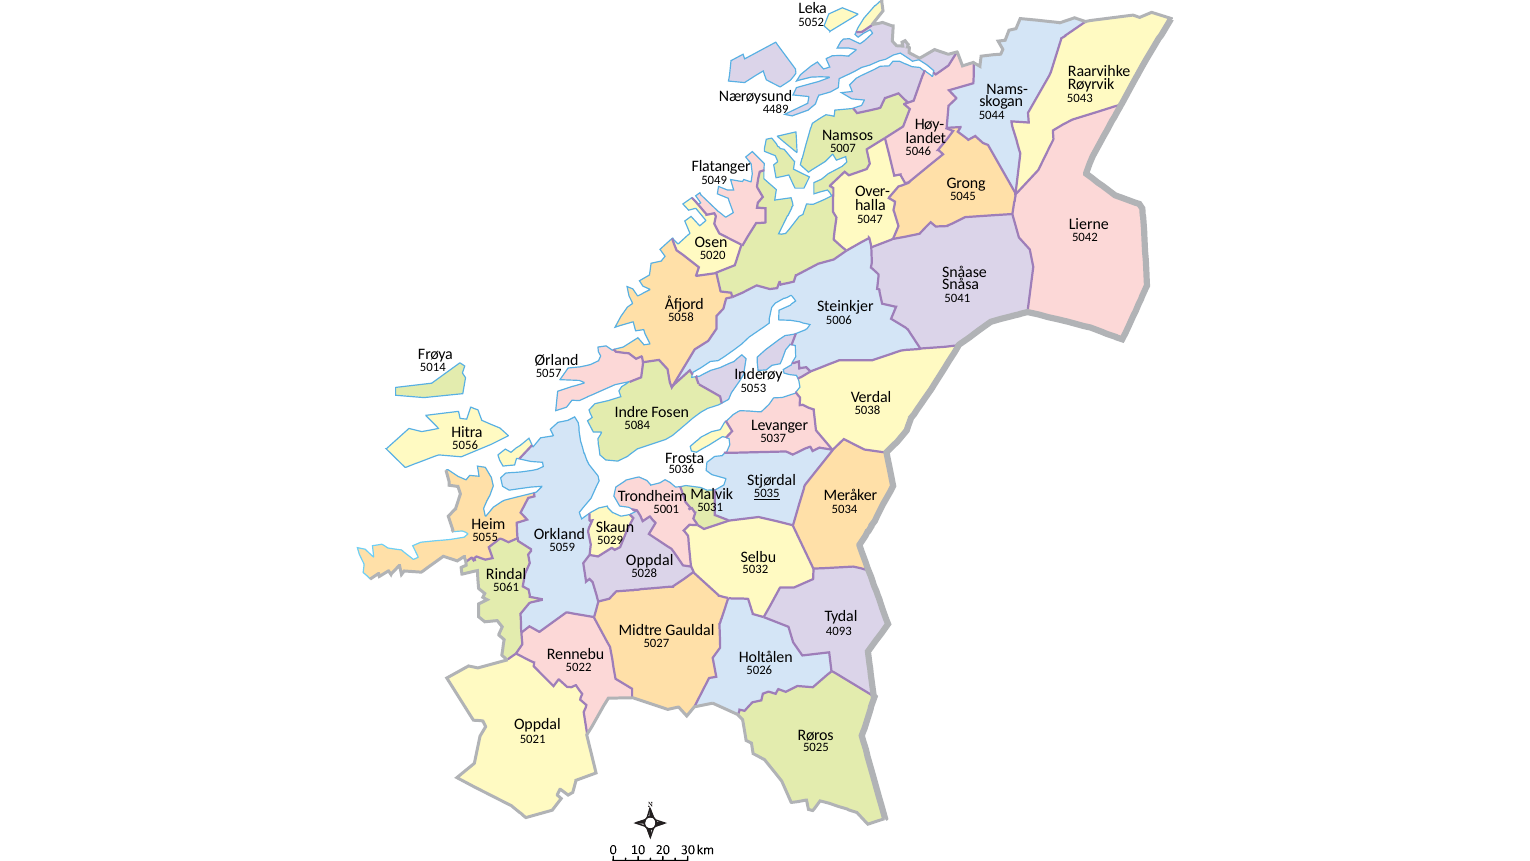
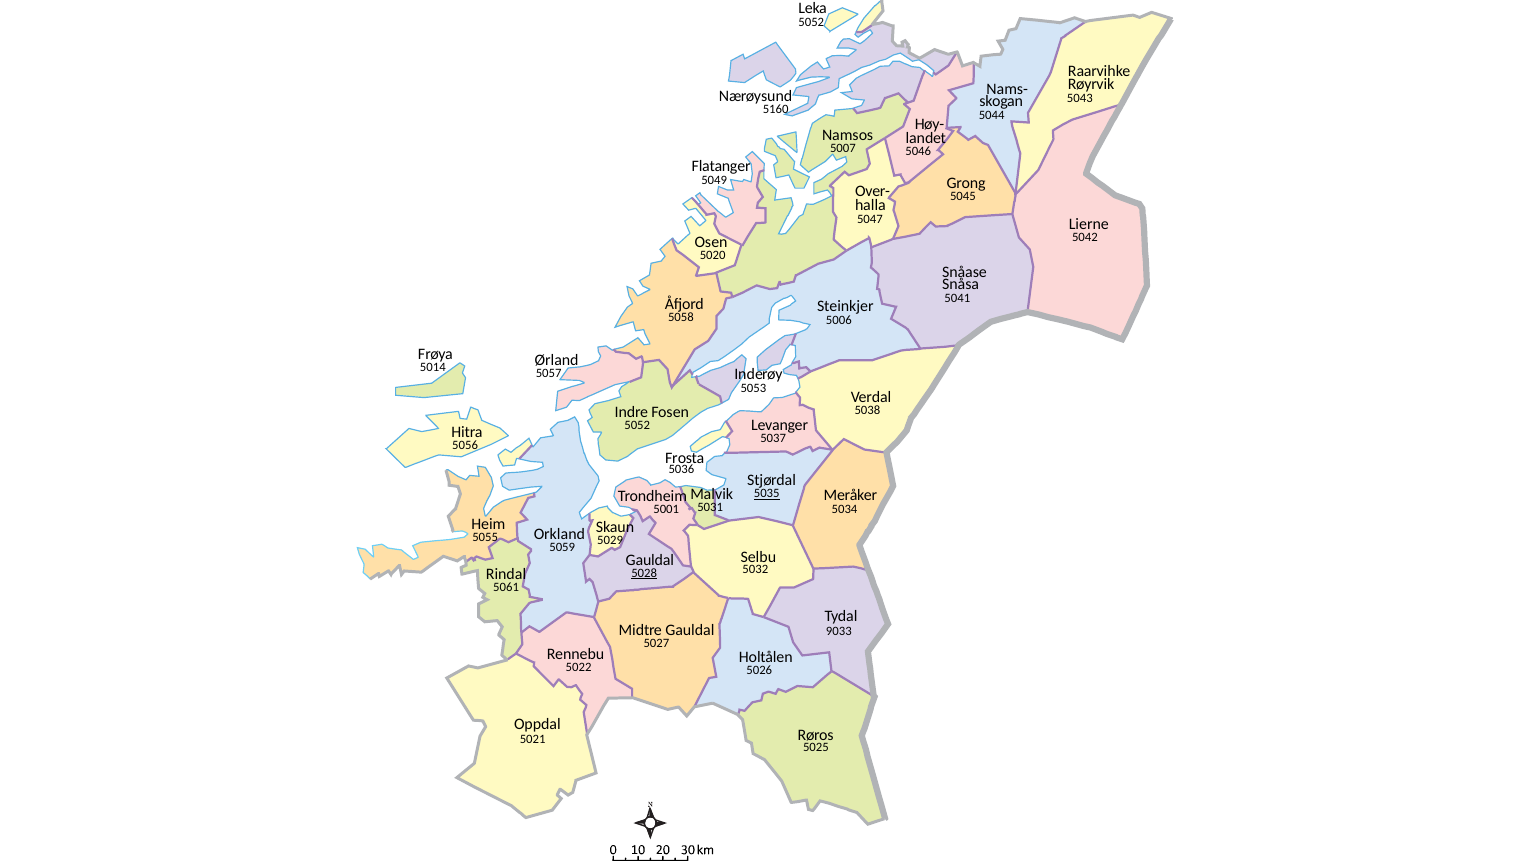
4489: 4489 -> 5160 (776, 110)
5084: 5084 -> 5052 (637, 425)
Oppdal: Oppdal -> Gauldal (650, 560)
5028 underline: none -> present (644, 573)
4093: 4093 -> 9033 (839, 631)
